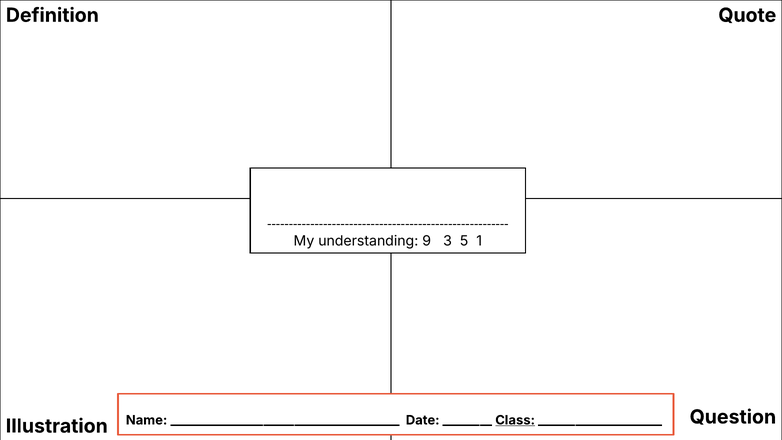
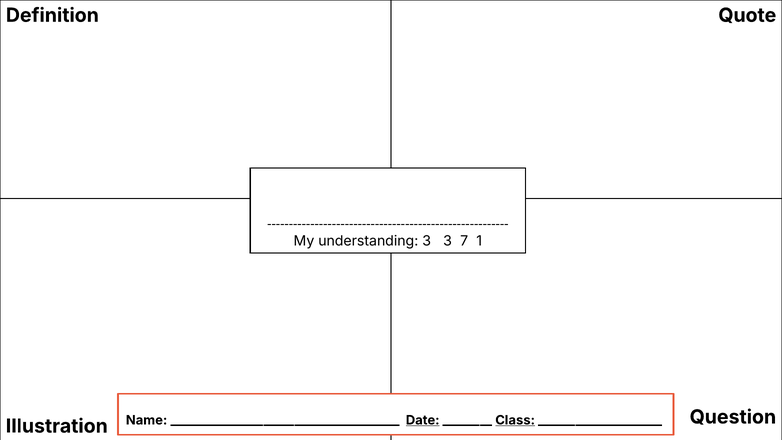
understanding 9: 9 -> 3 (427, 241)
5: 5 -> 7 (464, 241)
Date underline: none -> present (423, 420)
